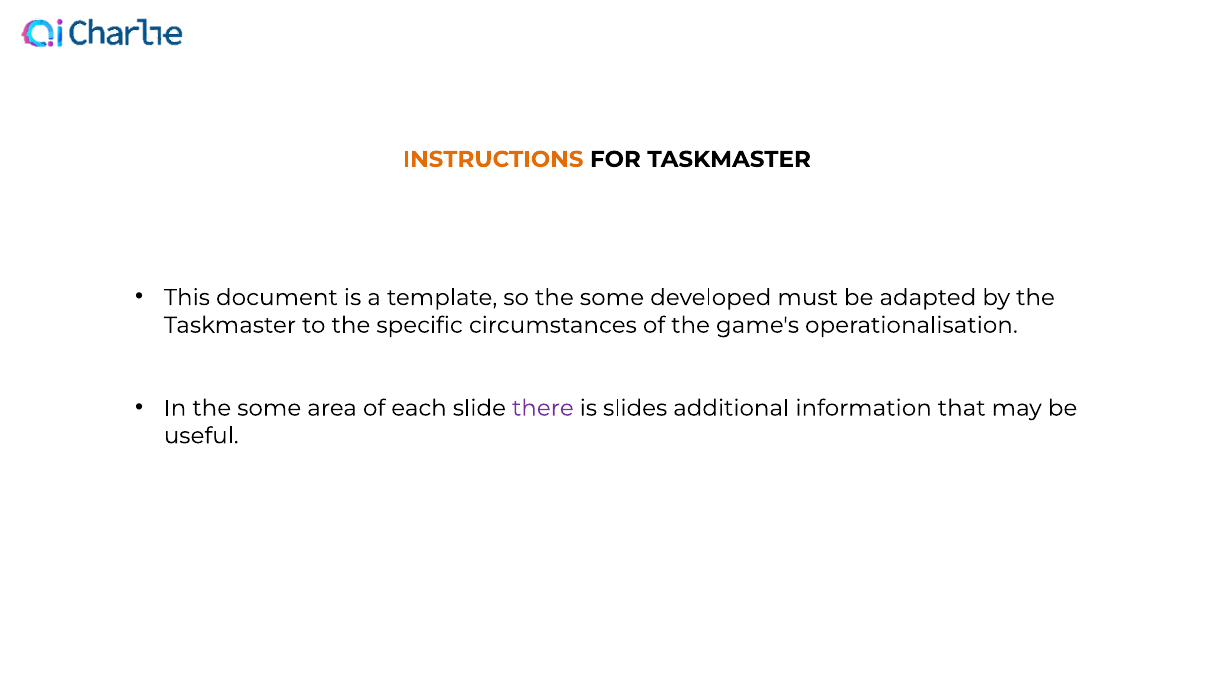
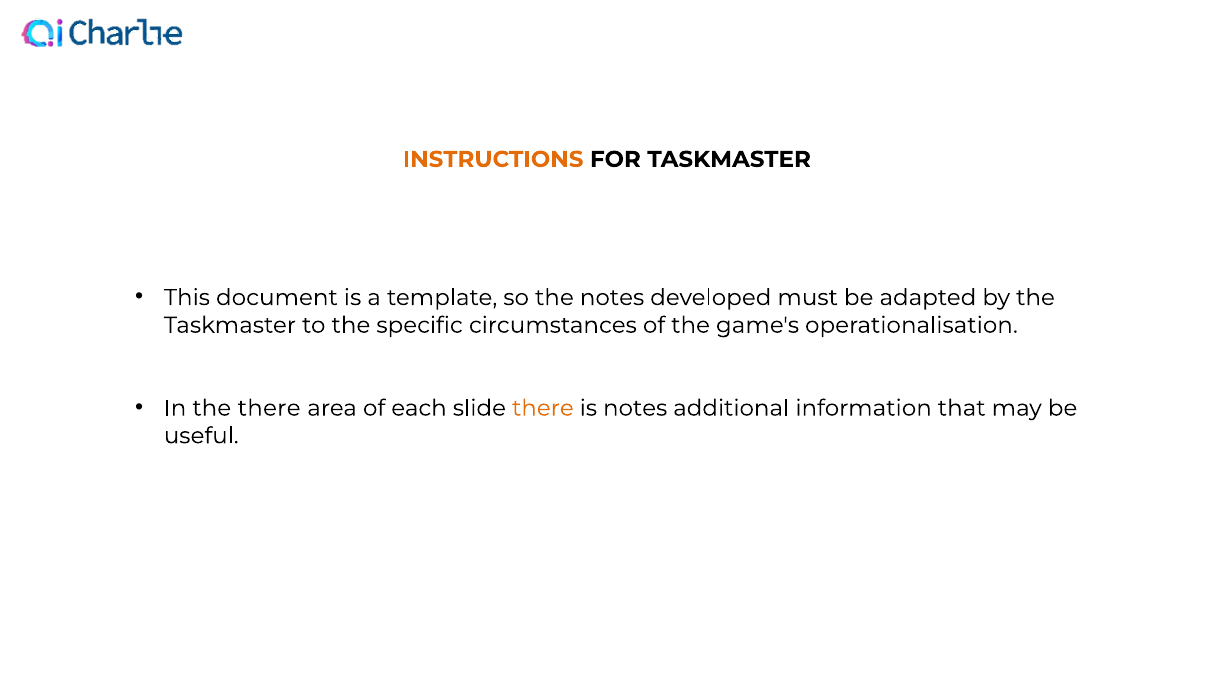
so the some: some -> notes (612, 298)
In the some: some -> there (269, 408)
there colour: purple -> orange (543, 408)
is slides: slides -> notes (635, 408)
